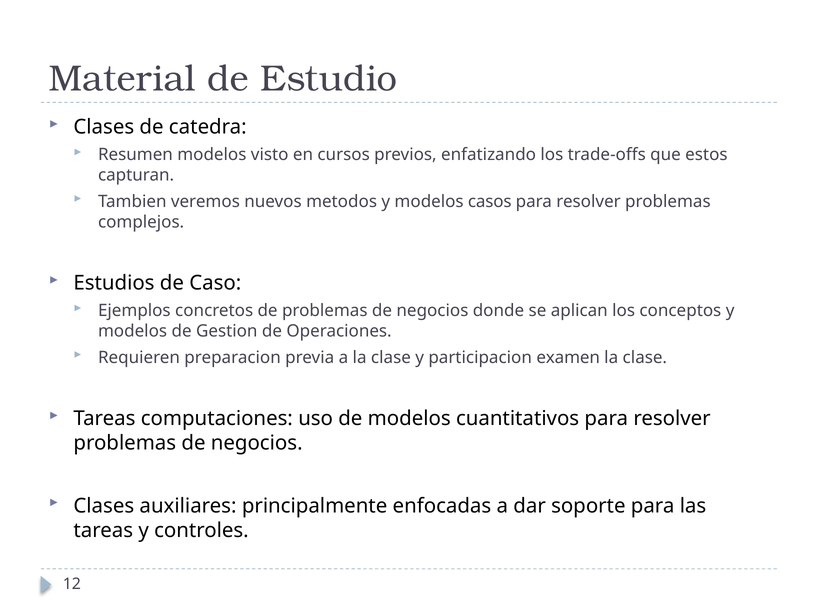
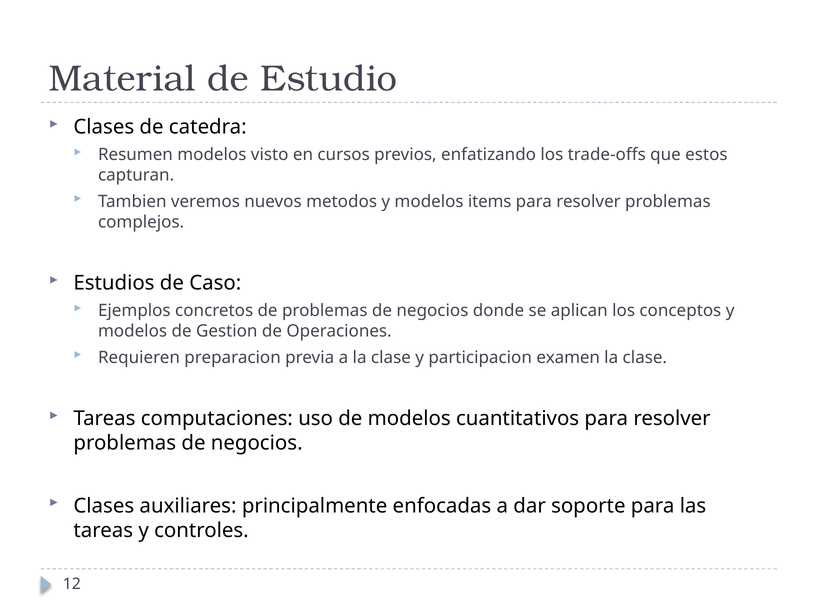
casos: casos -> items (490, 201)
